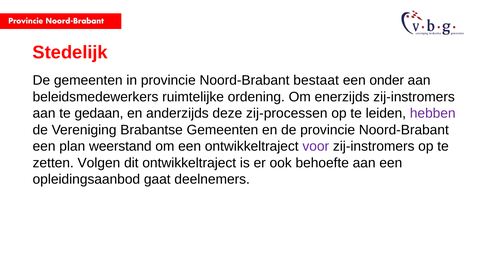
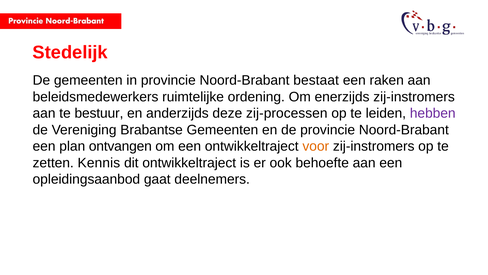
onder: onder -> raken (387, 80)
gedaan: gedaan -> bestuur (99, 113)
weerstand: weerstand -> ontvangen (120, 146)
voor colour: purple -> orange (316, 146)
Volgen: Volgen -> Kennis (99, 163)
